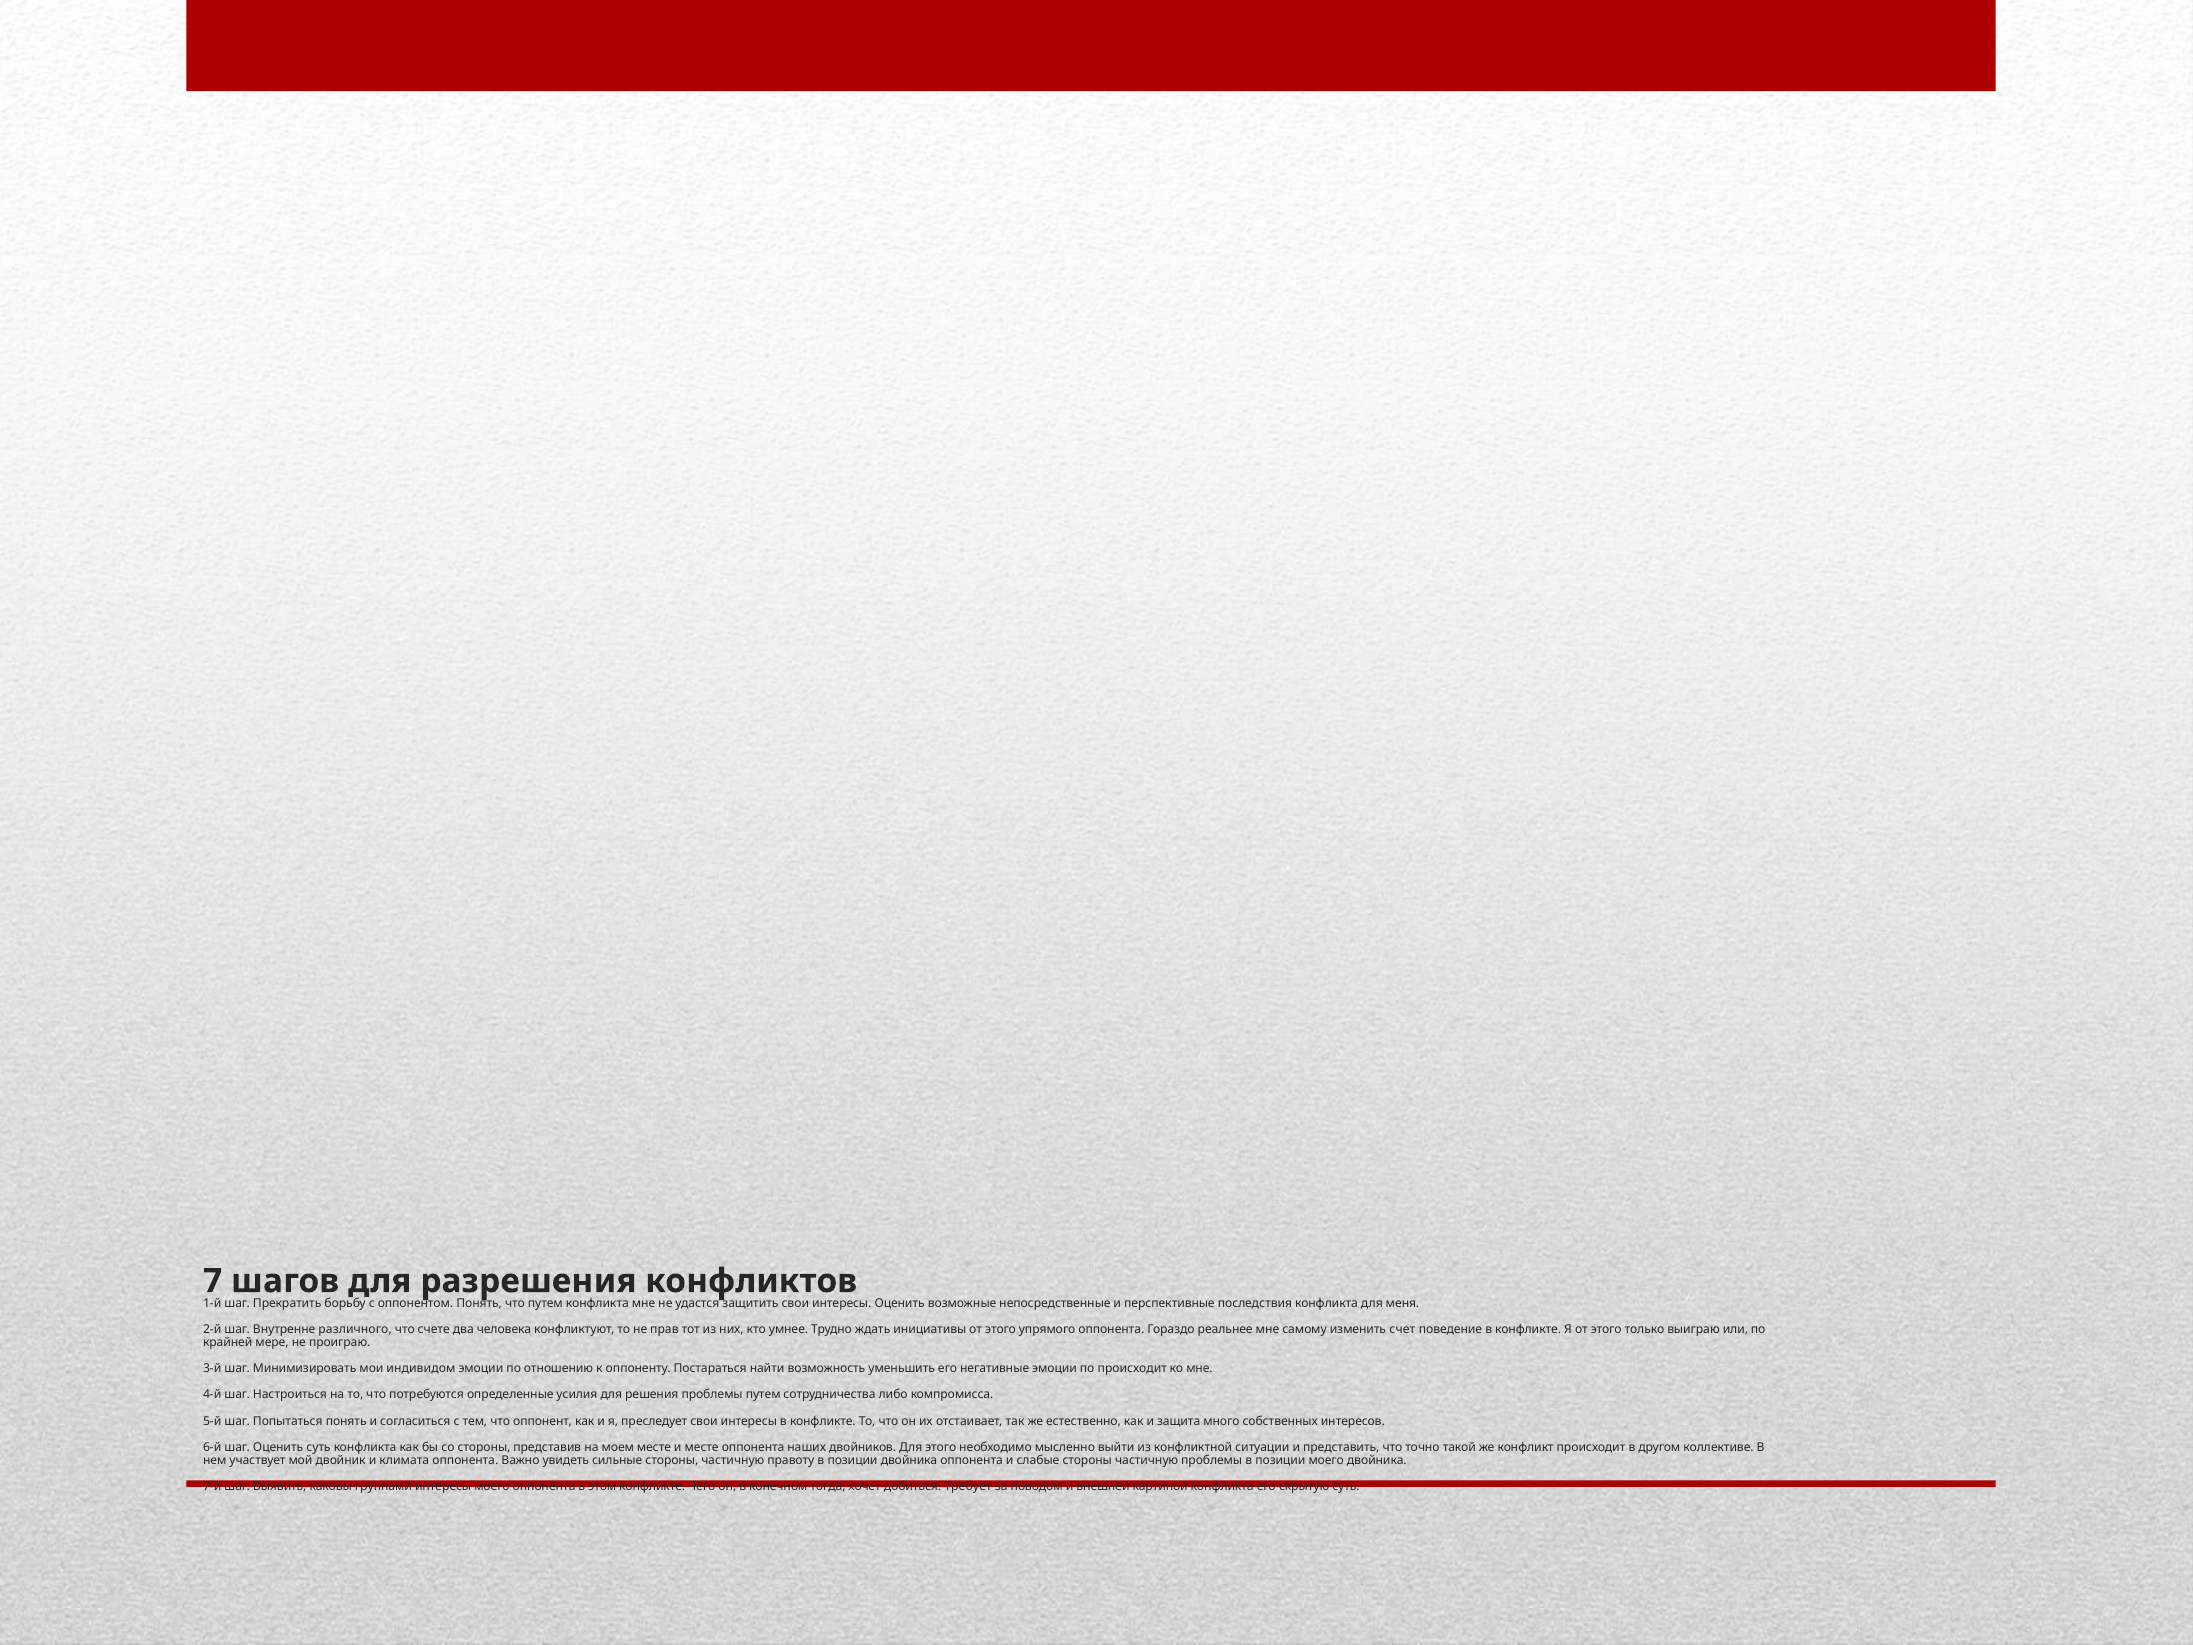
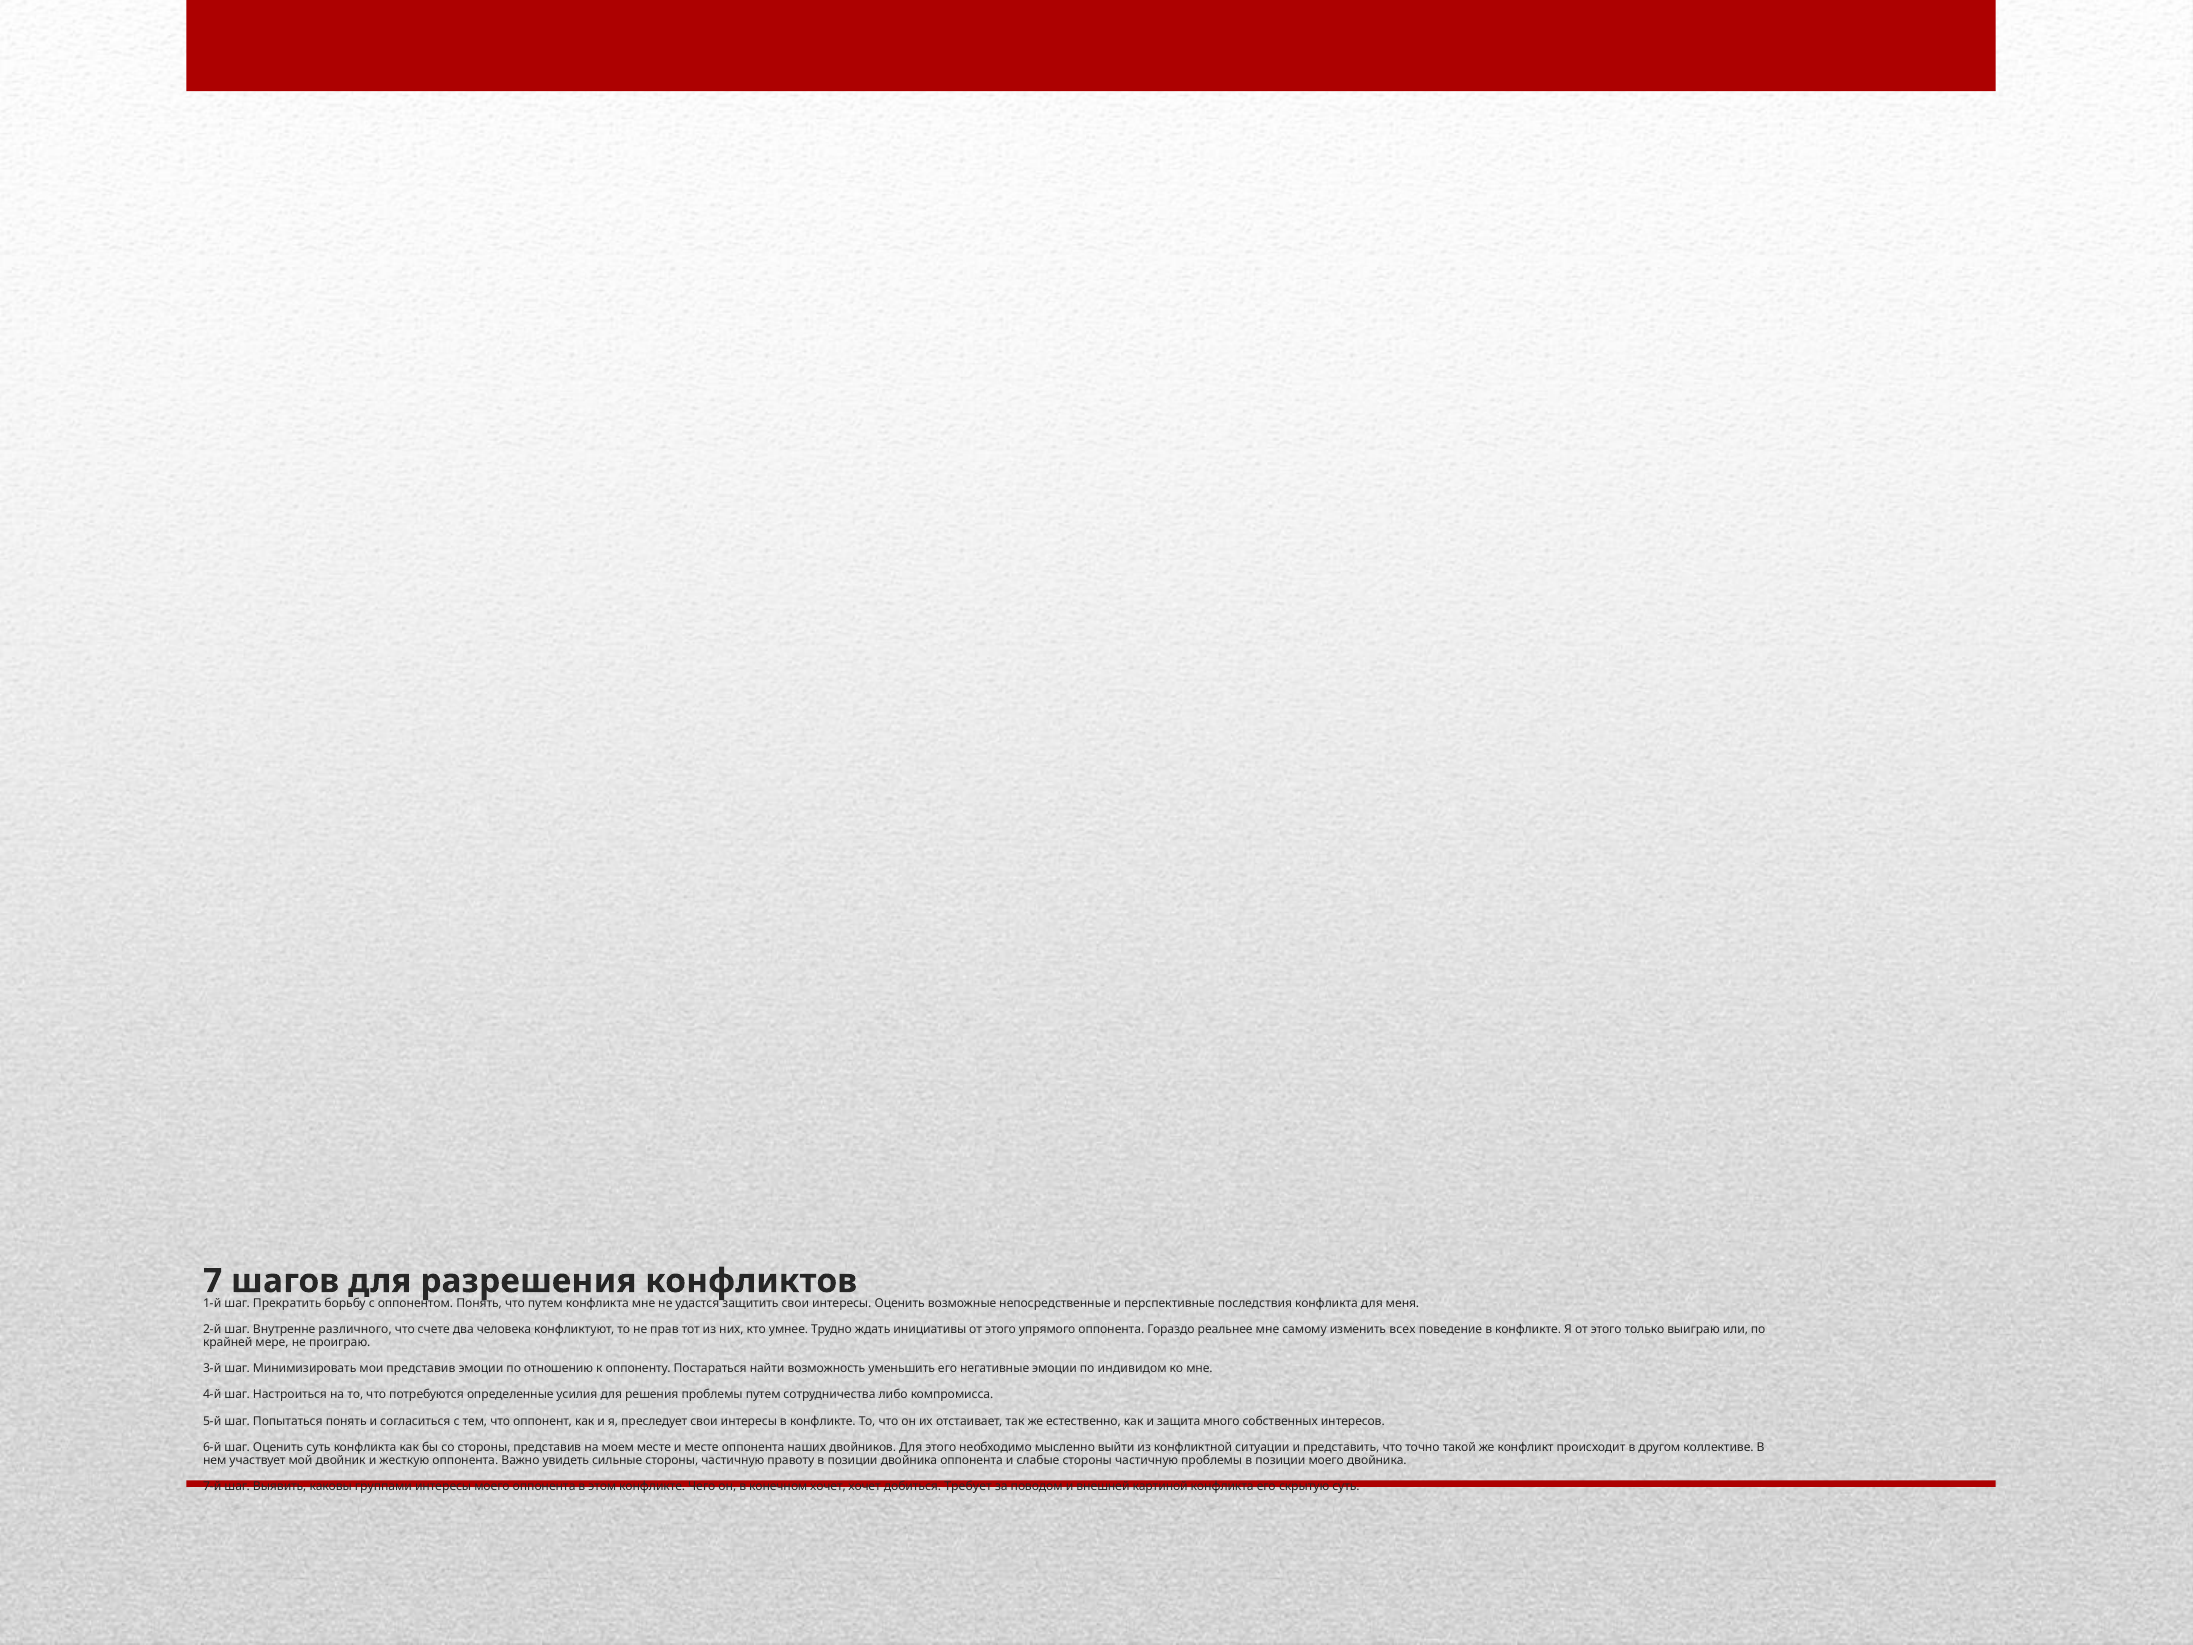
счет: счет -> всех (1402, 1329)
мои индивидом: индивидом -> представив (421, 1368)
по происходит: происходит -> индивидом (1132, 1368)
климата: климата -> жесткую (404, 1460)
конечном тогда: тогда -> хочет (828, 1487)
